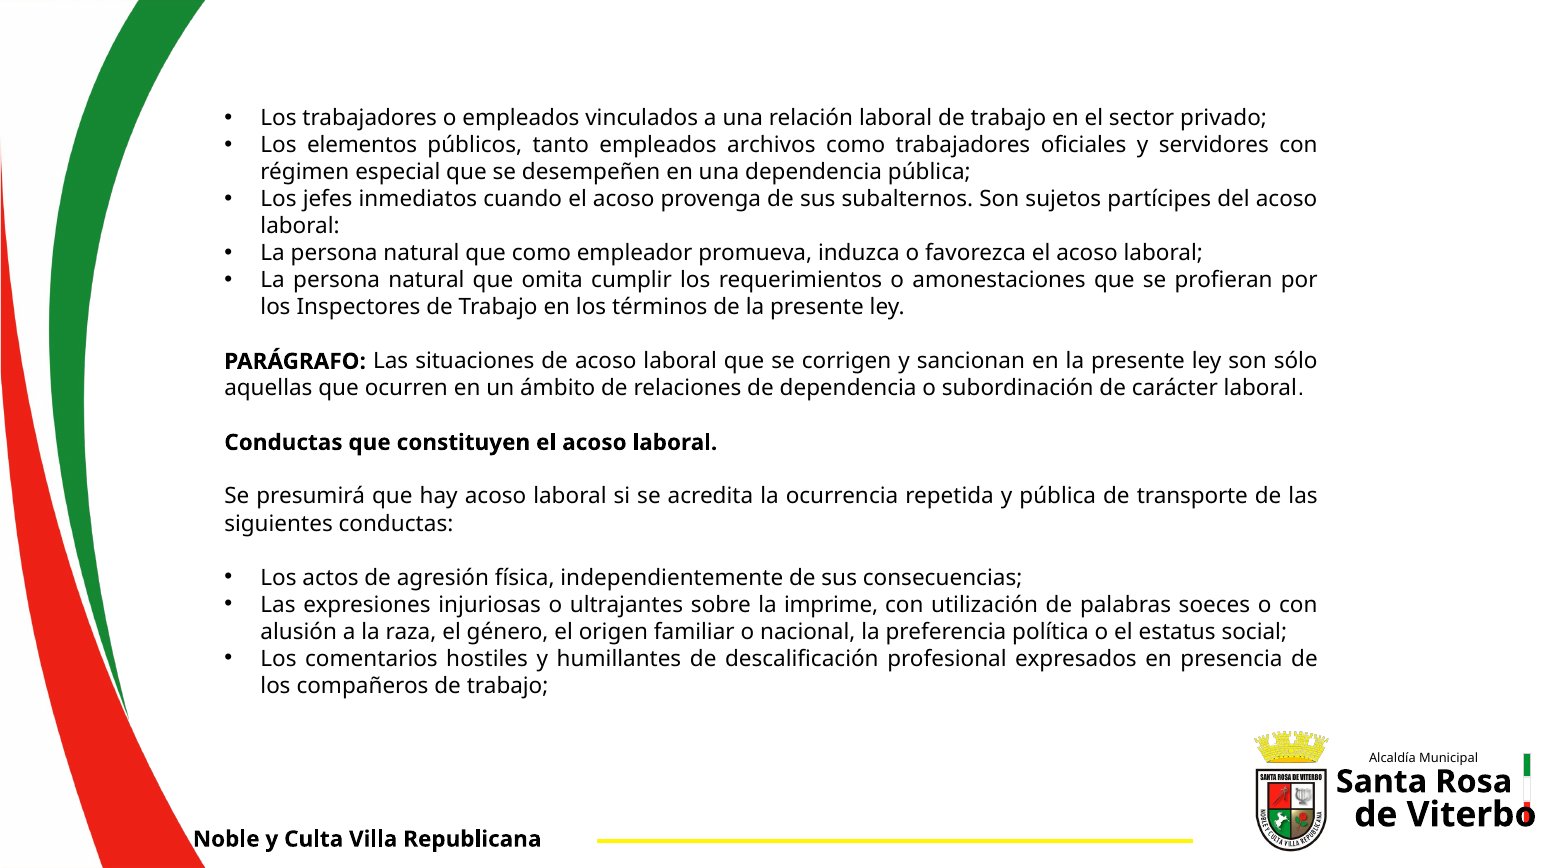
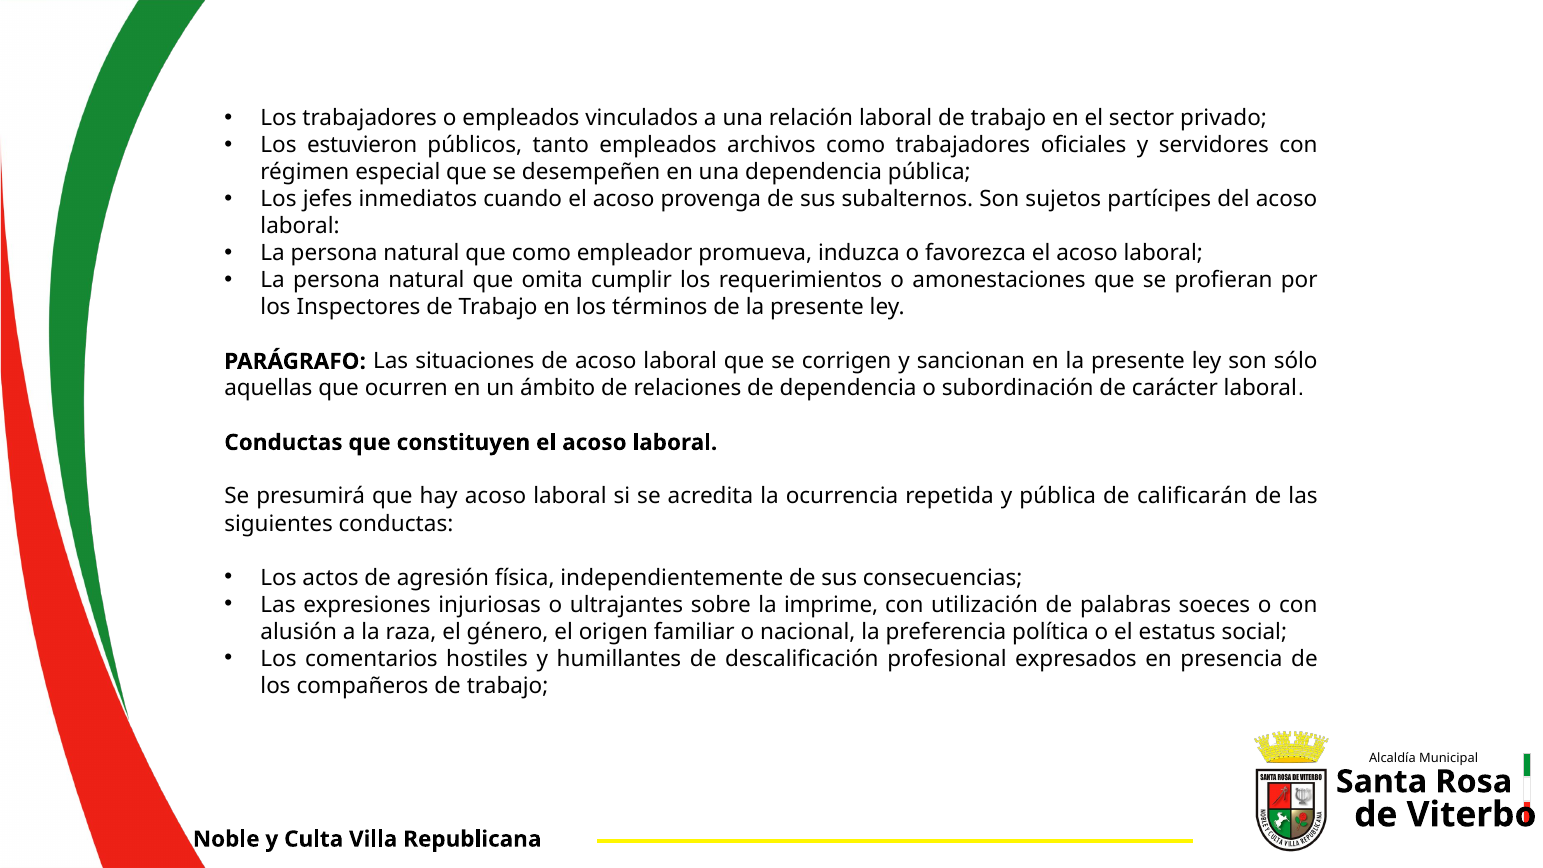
elementos: elementos -> estuvieron (362, 145)
transporte: transporte -> calificarán (1192, 497)
